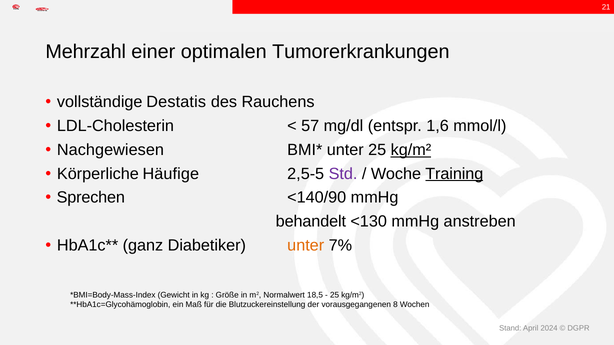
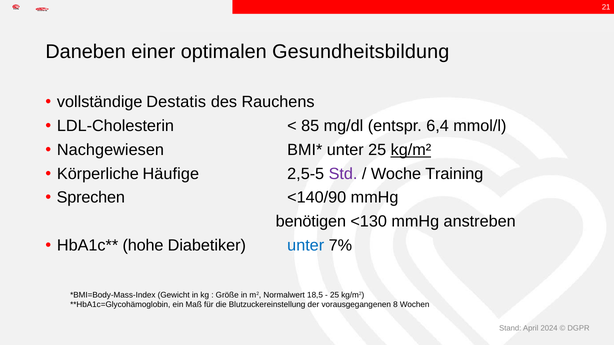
Mehrzahl: Mehrzahl -> Daneben (86, 52)
Tumorerkrankungen: Tumorerkrankungen -> Gesundheitsbildung (361, 52)
57: 57 -> 85 (310, 126)
1,6: 1,6 -> 6,4 (438, 126)
Training underline: present -> none (454, 174)
behandelt: behandelt -> benötigen (311, 222)
ganz: ganz -> hohe (143, 246)
unter colour: orange -> blue (306, 246)
